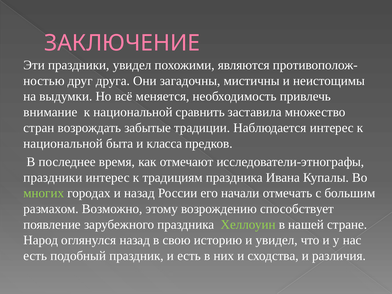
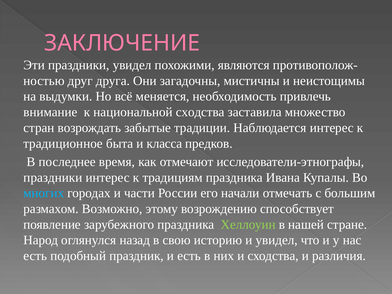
национальной сравнить: сравнить -> сходства (200, 112)
национальной: национальной -> традиционное (63, 143)
многих colour: light green -> light blue (44, 193)
и назад: назад -> части (139, 193)
